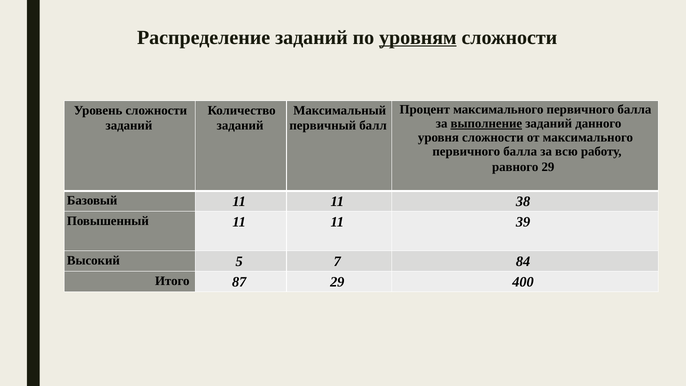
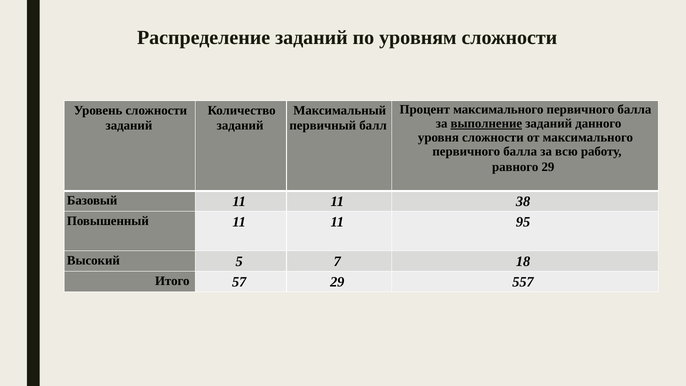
уровням underline: present -> none (418, 37)
39: 39 -> 95 (523, 222)
84: 84 -> 18 (523, 261)
87: 87 -> 57 (239, 282)
400: 400 -> 557 (523, 282)
